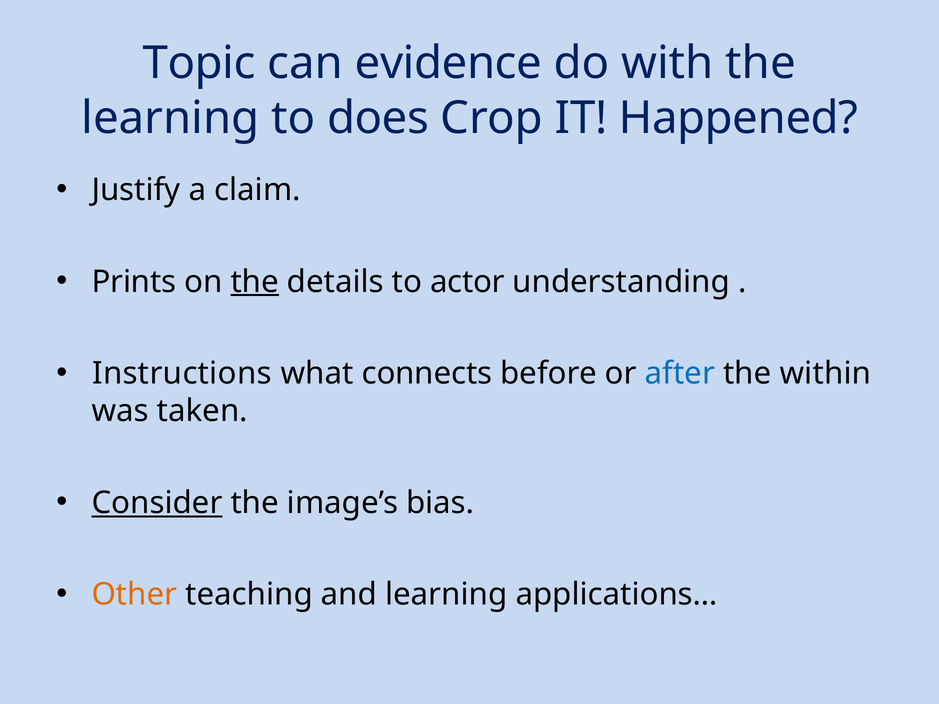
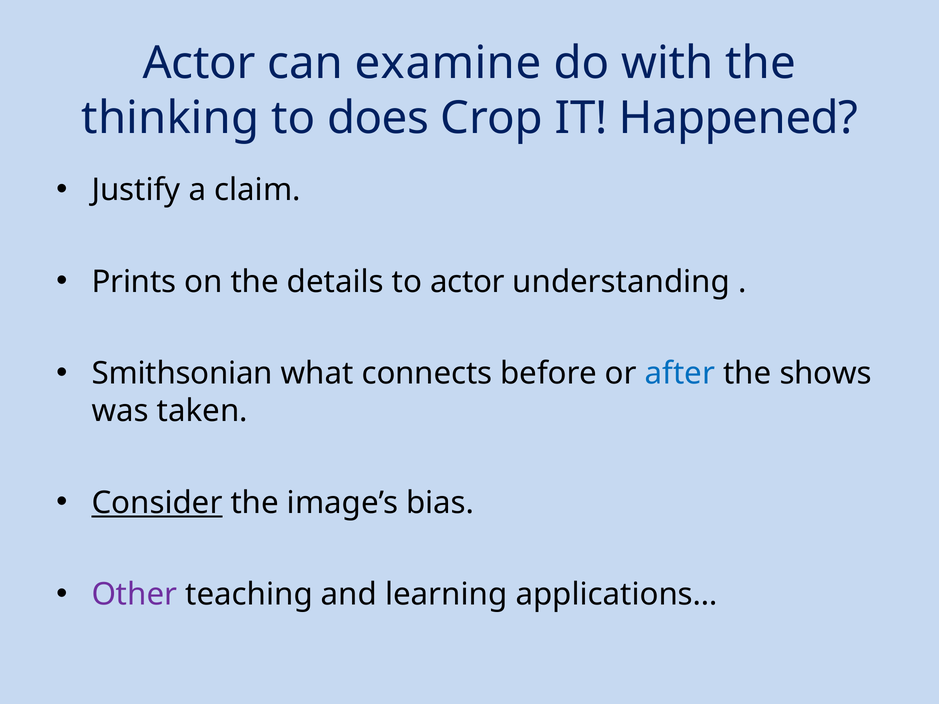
Topic: Topic -> Actor (199, 63)
evidence: evidence -> examine (448, 63)
learning: learning -> thinking (170, 118)
the underline: present -> none (255, 282)
Instructions: Instructions -> Smithsonian (182, 374)
within: within -> shows (826, 374)
Other colour: orange -> purple (134, 595)
